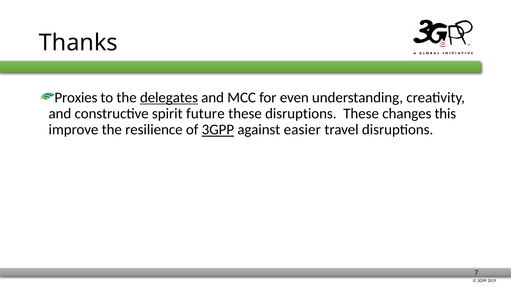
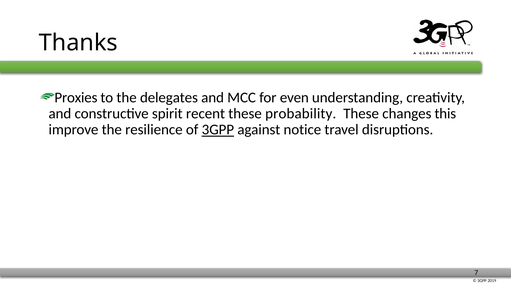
delegates underline: present -> none (169, 98)
future: future -> recent (205, 114)
these disruptions: disruptions -> probability (301, 114)
easier: easier -> notice (302, 130)
